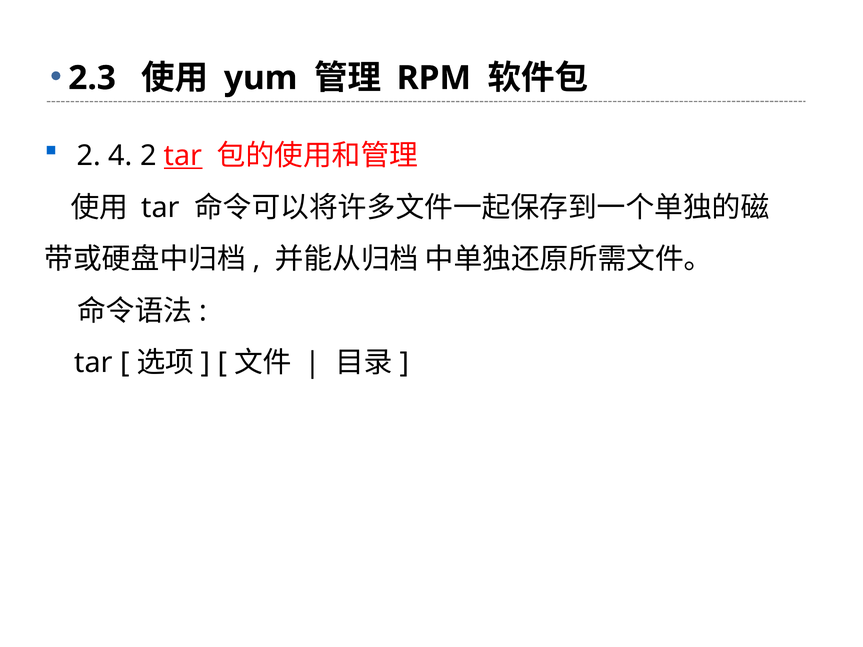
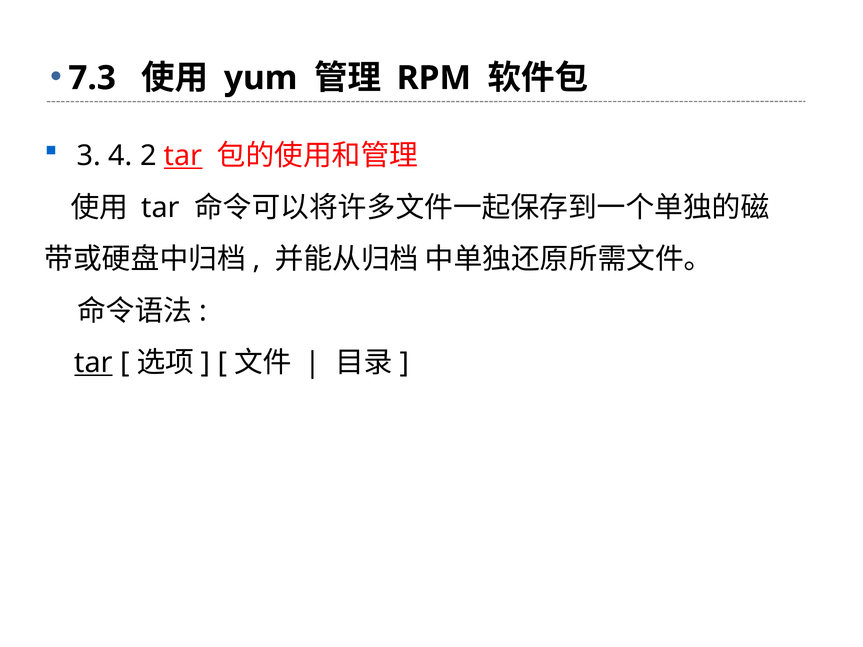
2.3: 2.3 -> 7.3 (92, 78)
2: 2 -> 3 (89, 156)
tar underline: none -> present (94, 363)
